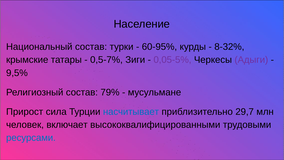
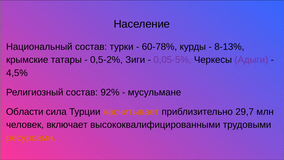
60-95%: 60-95% -> 60-78% (159, 47)
8-32%: 8-32% -> 8-13% (229, 47)
0,5-7%: 0,5-7% -> 0,5-2% (106, 60)
9,5%: 9,5% -> 4,5% (17, 73)
79%: 79% -> 92% (110, 92)
Прирост: Прирост -> Области (25, 112)
насчитывает colour: blue -> orange (131, 112)
ресурсами colour: blue -> orange (31, 138)
